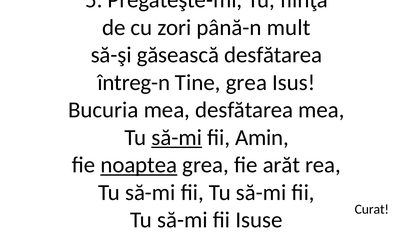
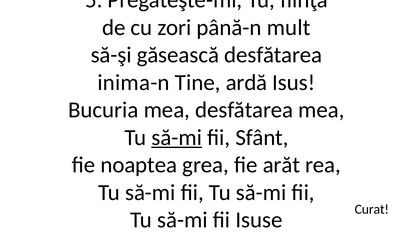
întreg-n: întreg-n -> inima-n (134, 83)
Tine grea: grea -> ardă (246, 83)
Amin: Amin -> Sfânt (262, 138)
noaptea underline: present -> none (139, 165)
